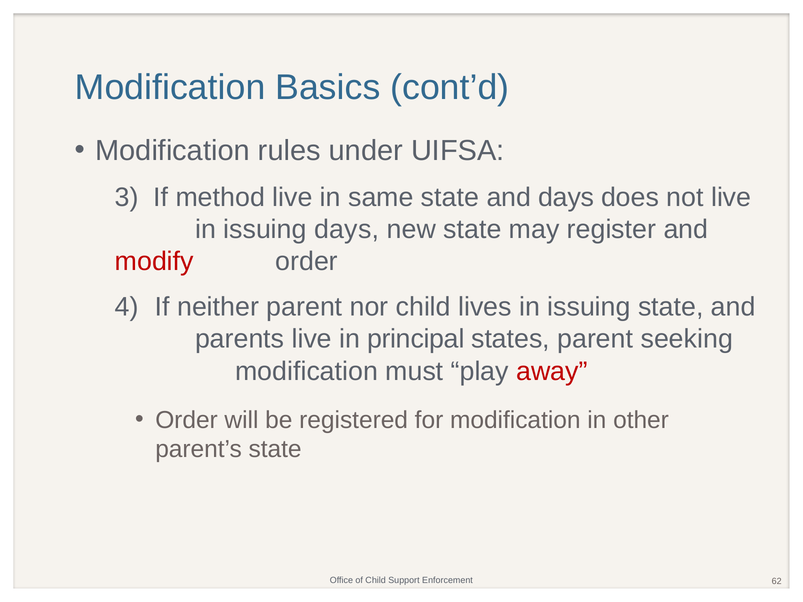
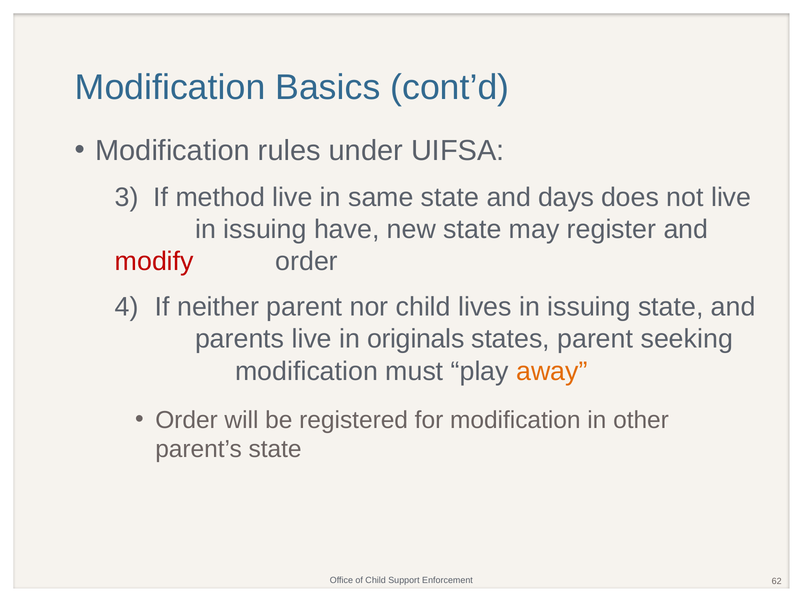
issuing days: days -> have (347, 229)
principal: principal -> originals (416, 339)
away colour: red -> orange (552, 371)
